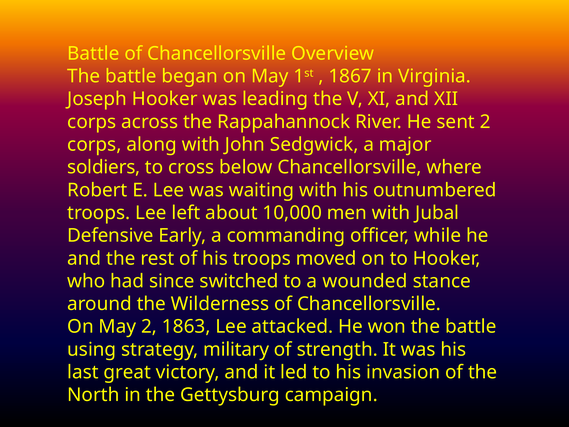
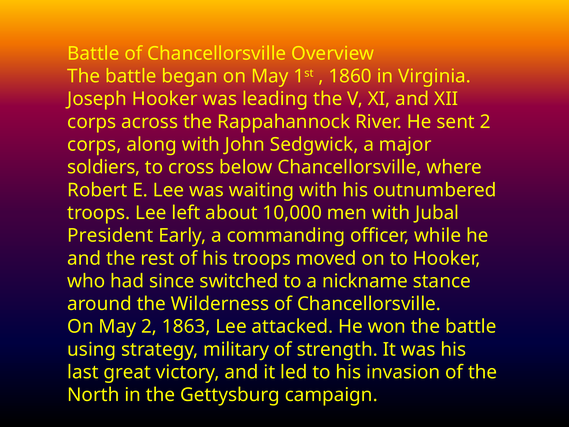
1867: 1867 -> 1860 (350, 76)
Defensive: Defensive -> President (110, 235)
wounded: wounded -> nickname (365, 281)
